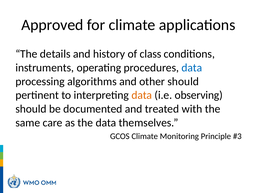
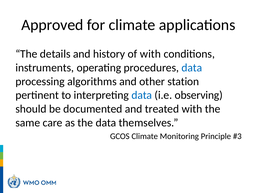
of class: class -> with (150, 54)
other should: should -> station (183, 81)
data colour: orange -> blue (142, 95)
